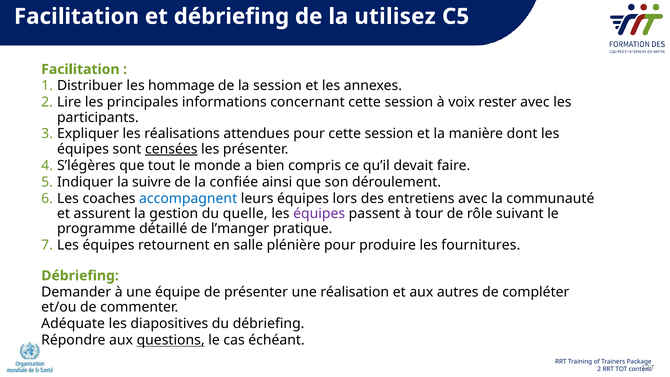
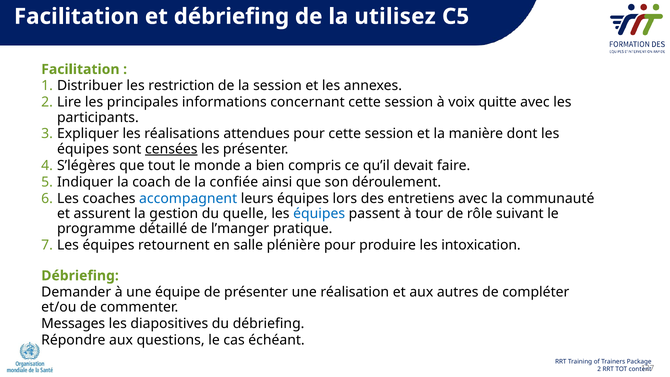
hommage: hommage -> restriction (181, 86)
rester: rester -> quitte (498, 102)
suivre: suivre -> coach (151, 182)
équipes colour: purple -> blue (319, 213)
fournitures: fournitures -> intoxication (481, 245)
Adéquate: Adéquate -> Messages (73, 324)
questions underline: present -> none (171, 340)
